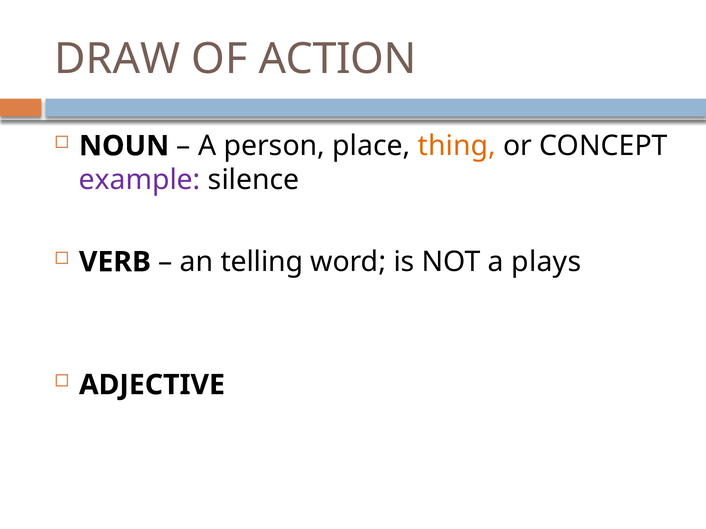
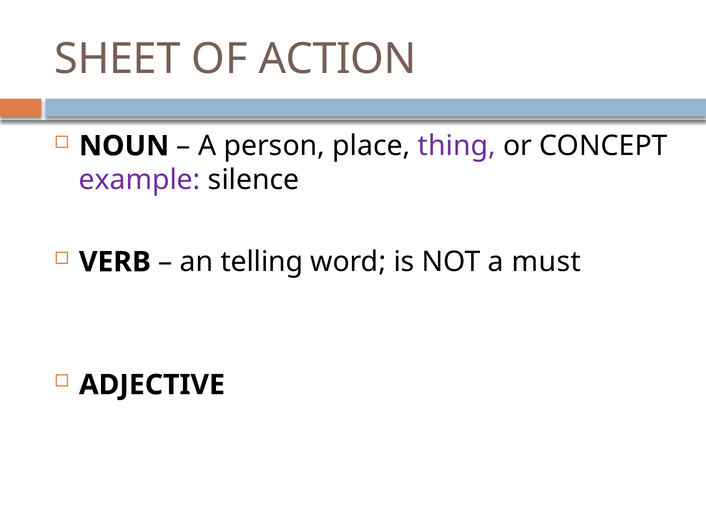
DRAW: DRAW -> SHEET (117, 59)
thing colour: orange -> purple (457, 146)
plays: plays -> must (546, 262)
